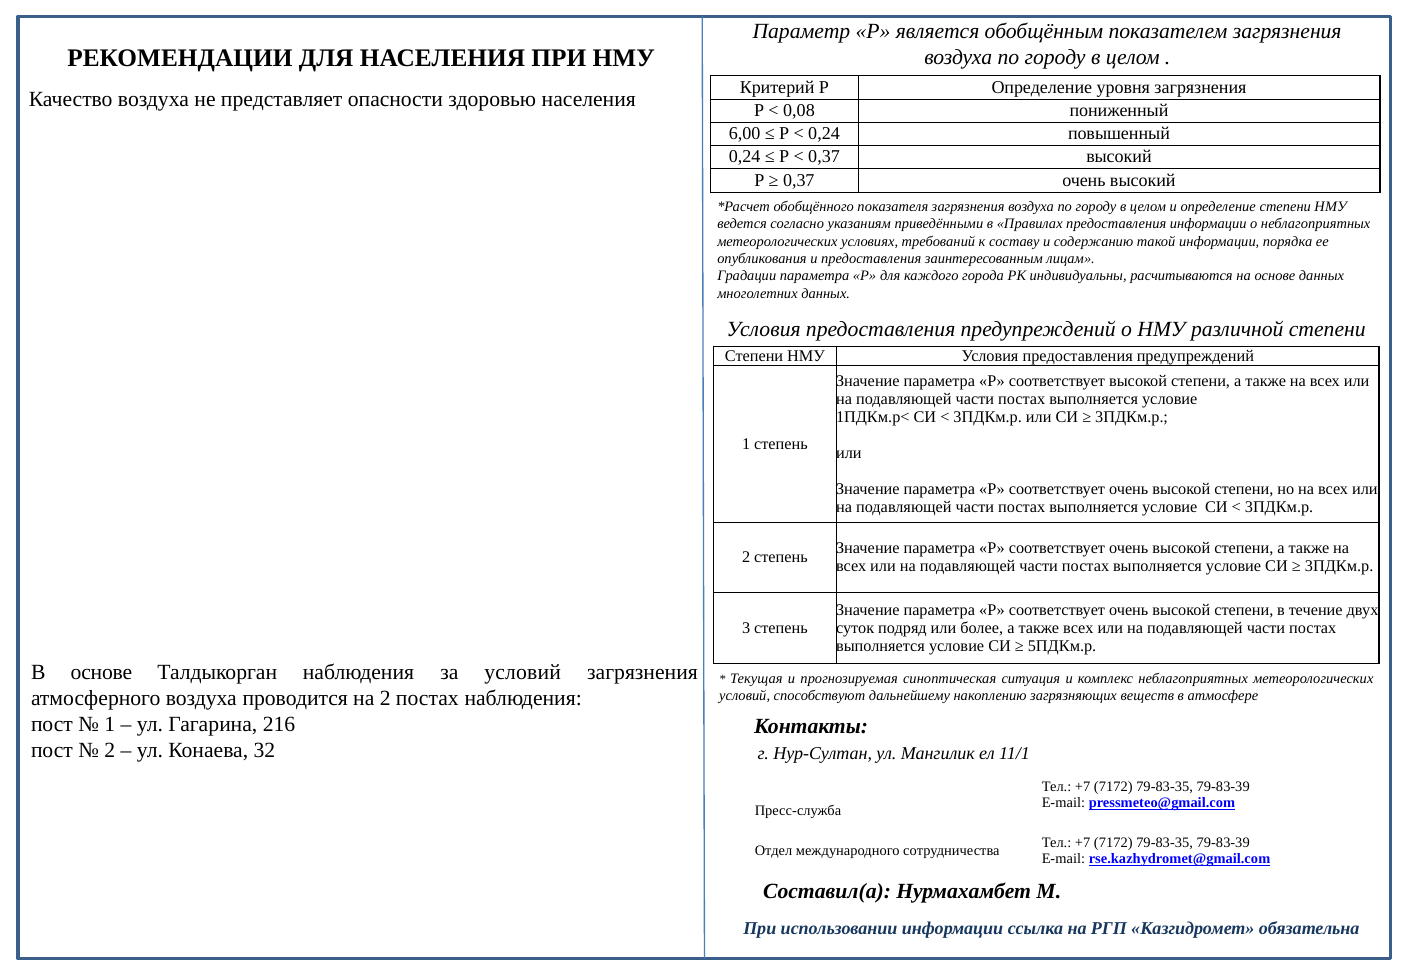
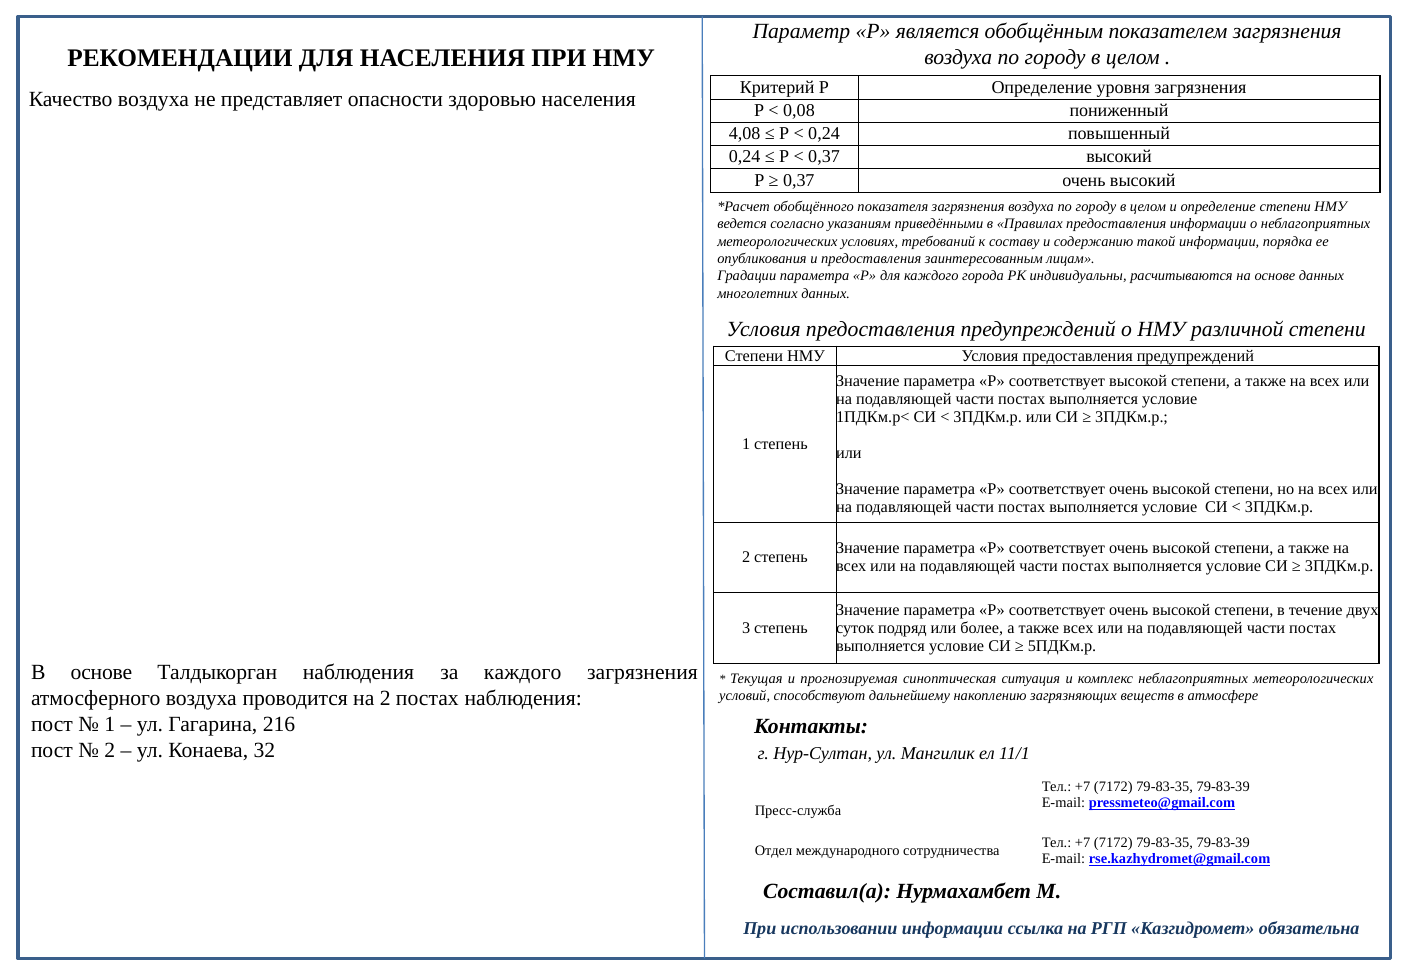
6,00: 6,00 -> 4,08 (745, 134)
за условий: условий -> каждого (523, 673)
